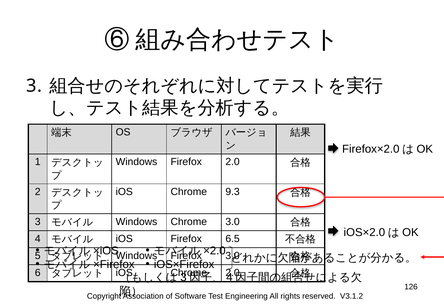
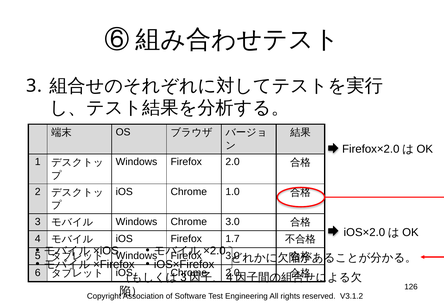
9.3: 9.3 -> 1.0 (233, 192)
6.5: 6.5 -> 1.7 (233, 239)
